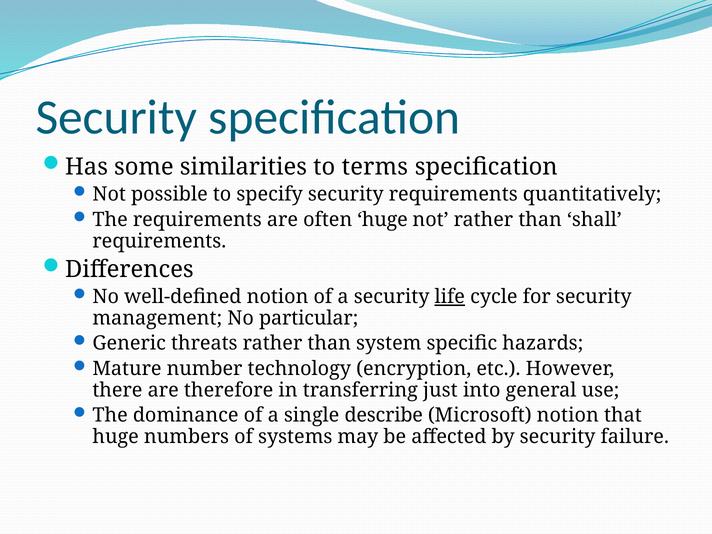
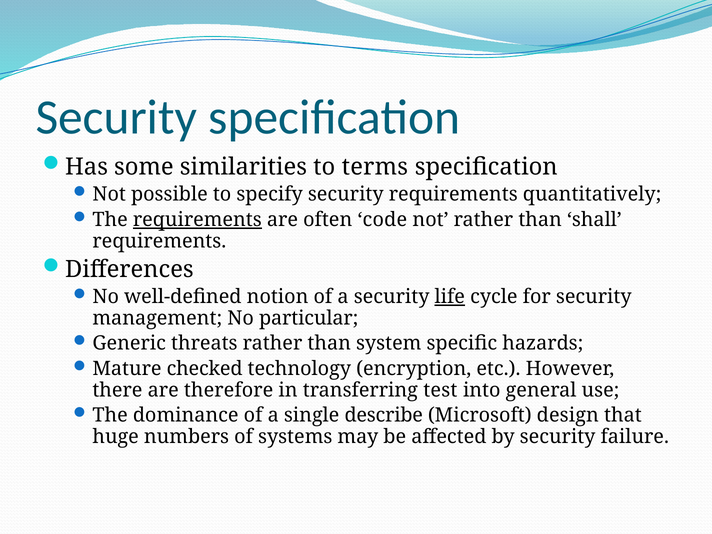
requirements underline: none -> present (197, 220)
often huge: huge -> code (382, 220)
number: number -> checked (205, 369)
just: just -> test (440, 390)
Microsoft notion: notion -> design (568, 415)
